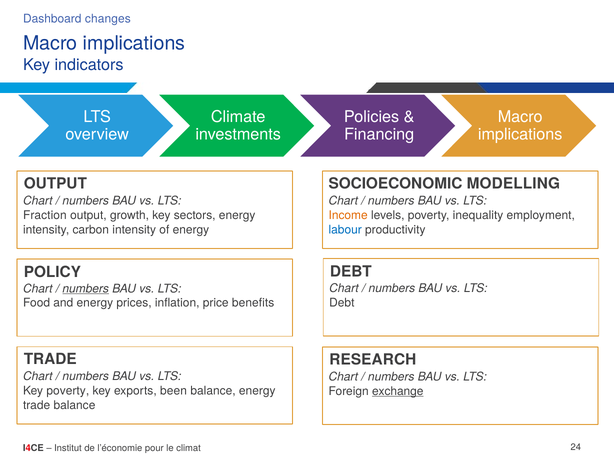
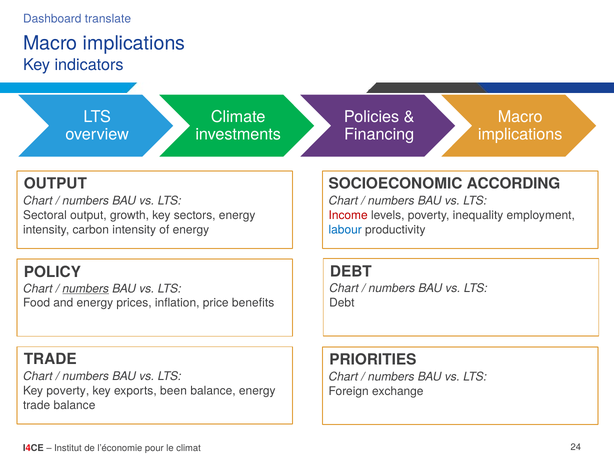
changes: changes -> translate (108, 19)
MODELLING: MODELLING -> ACCORDING (513, 183)
Fraction: Fraction -> Sectoral (45, 215)
Income colour: orange -> red (348, 215)
RESEARCH: RESEARCH -> PRIORITIES (373, 359)
exchange underline: present -> none (398, 391)
